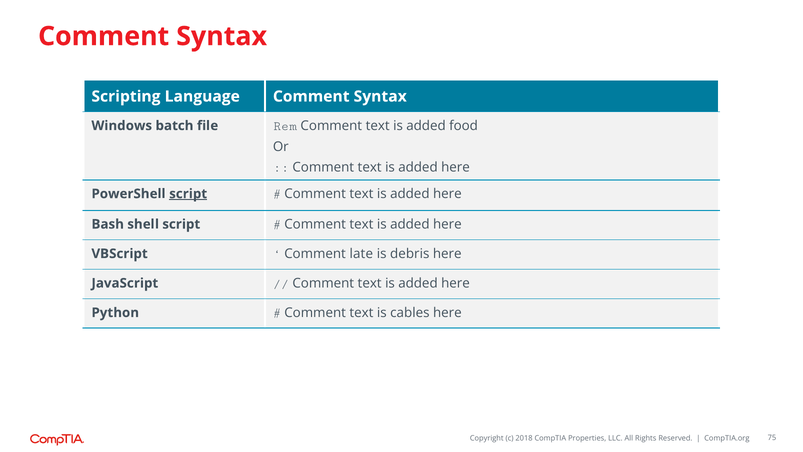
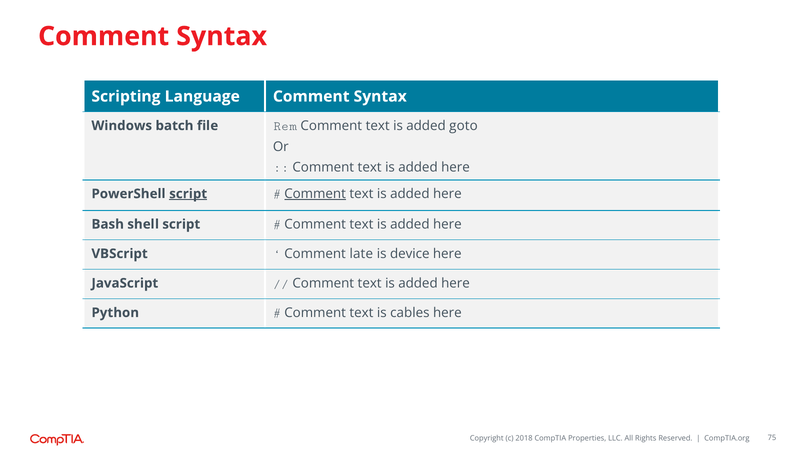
food: food -> goto (463, 126)
Comment underline: none -> present (315, 194)
debris: debris -> device (410, 254)
